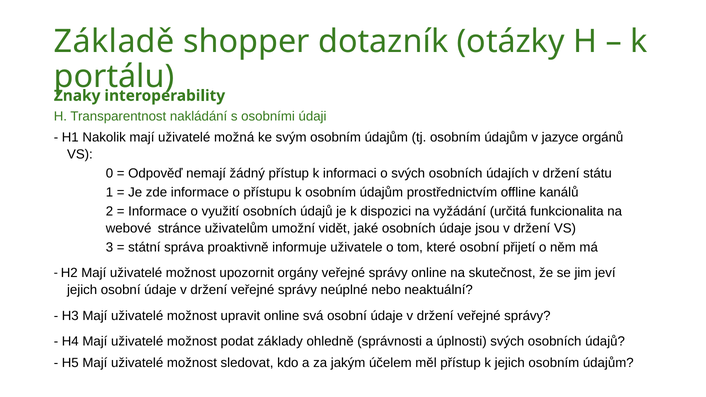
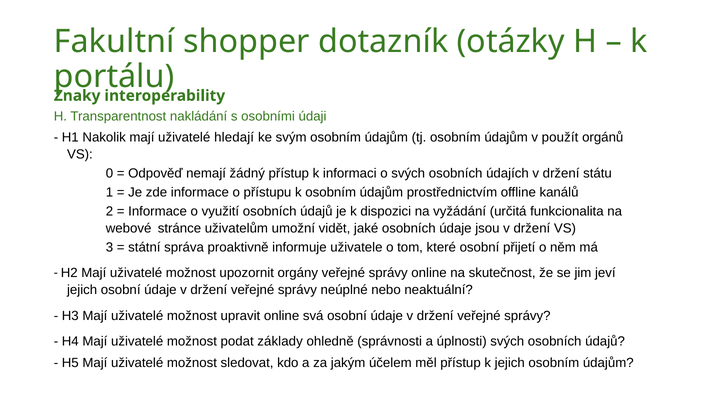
Základě: Základě -> Fakultní (114, 42)
možná: možná -> hledají (234, 137)
jazyce: jazyce -> použít (560, 137)
